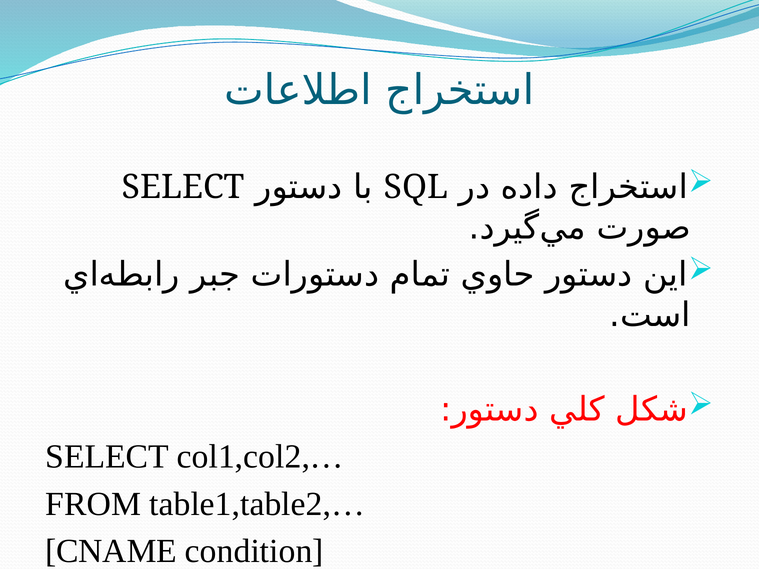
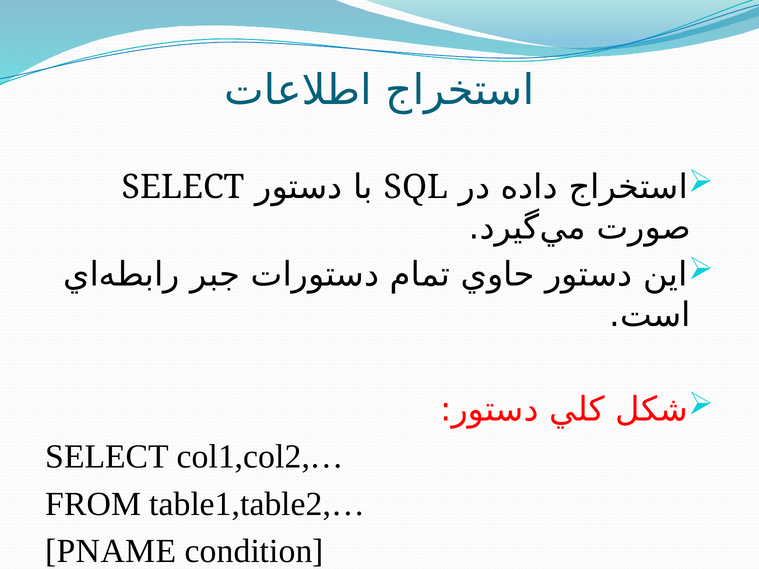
CNAME: CNAME -> PNAME (111, 551)
